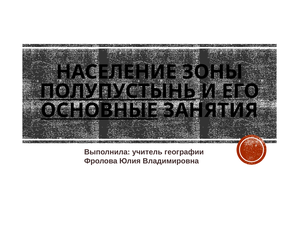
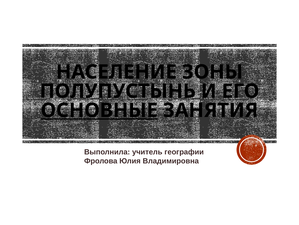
ПОЛУПУСТЫНЬ underline: present -> none (118, 91)
